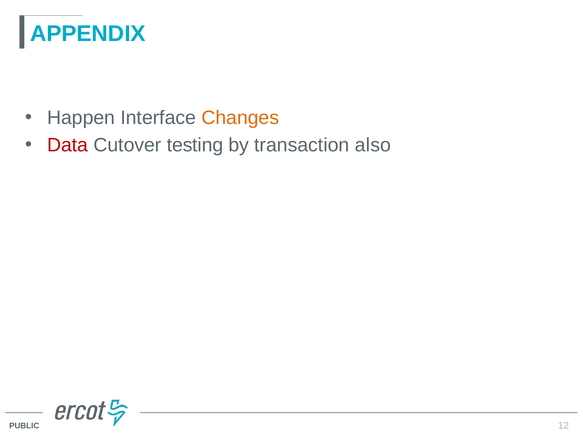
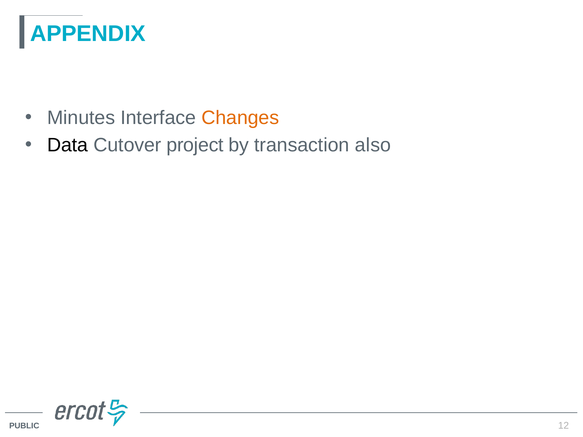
Happen: Happen -> Minutes (81, 118)
Data colour: red -> black (68, 145)
testing: testing -> project (195, 145)
